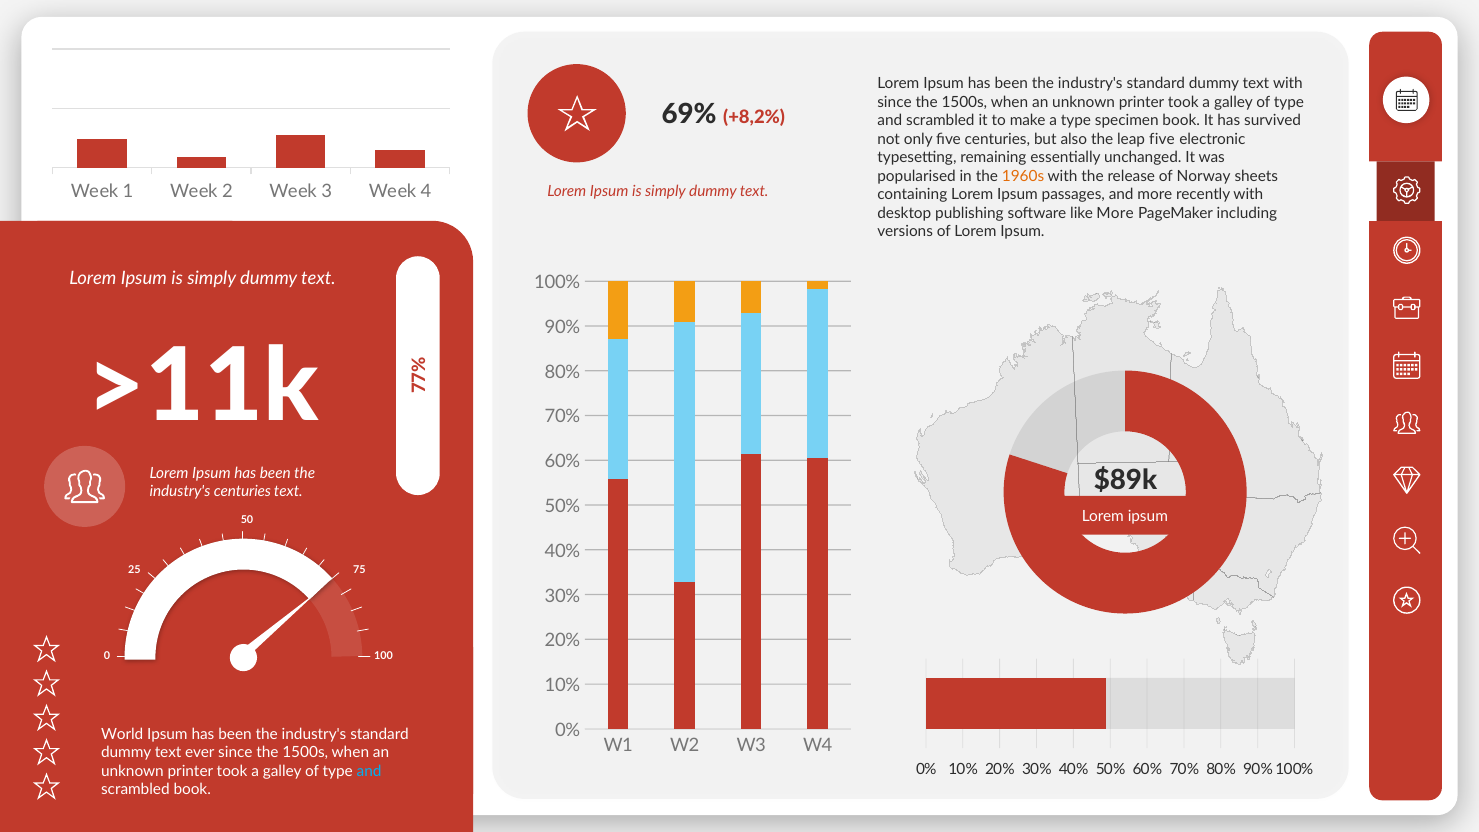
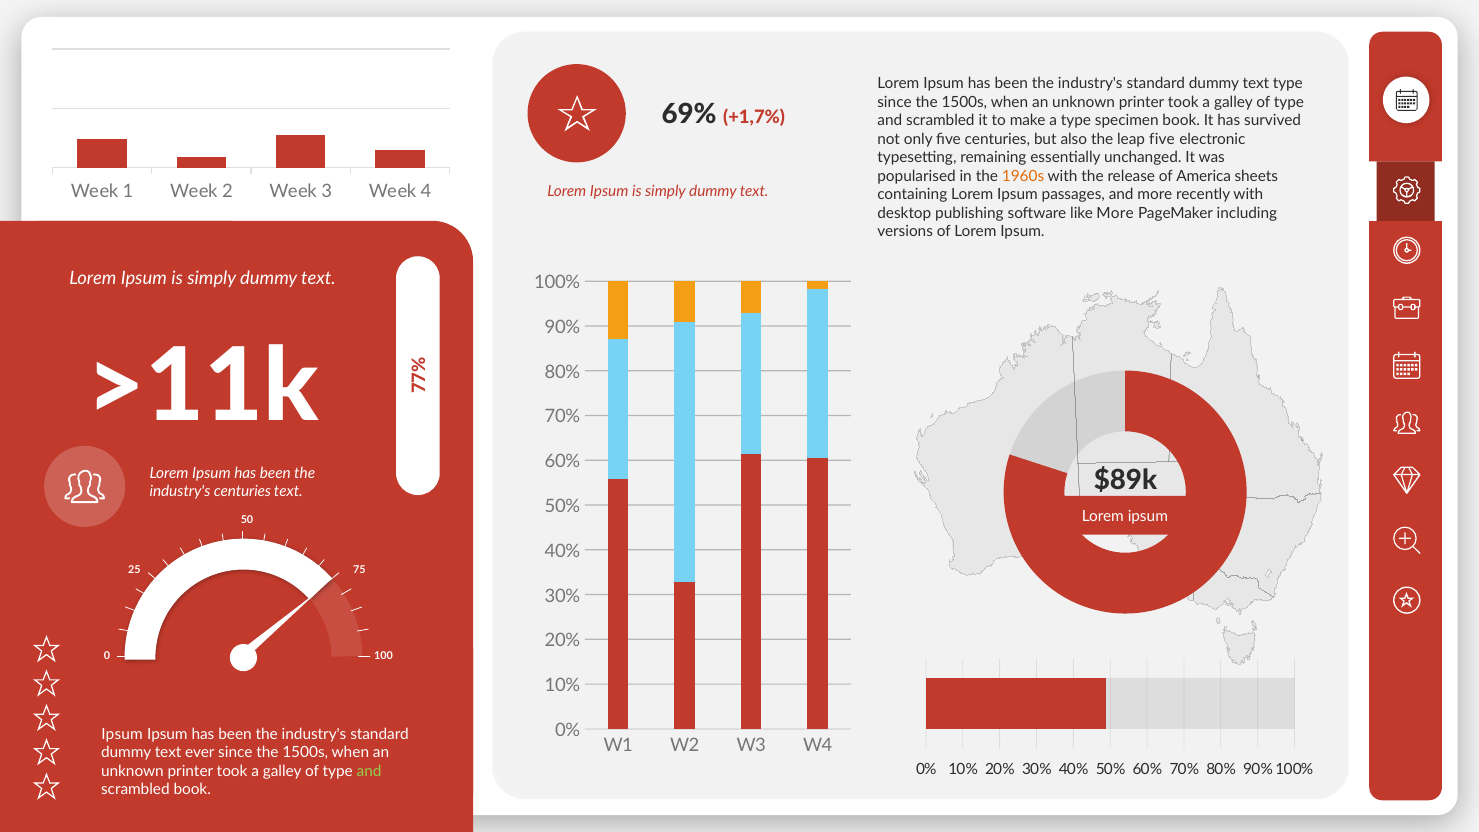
text with: with -> type (1288, 83)
+8,2%: +8,2% -> +1,7% (754, 117)
Norway: Norway -> America (1204, 176)
World: World -> Ipsum (122, 734)
and colour: light blue -> light green (369, 771)
